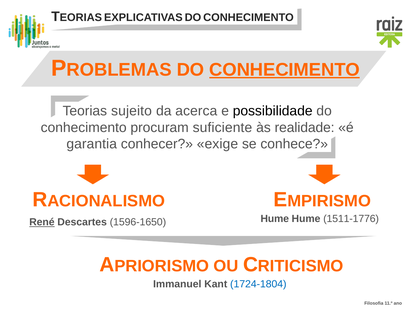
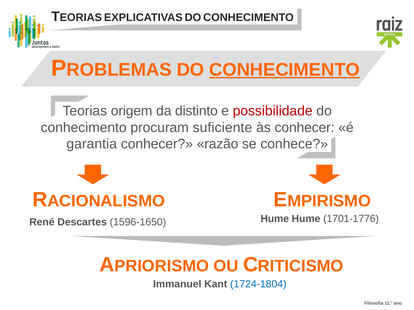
sujeito: sujeito -> origem (132, 111)
acerca: acerca -> distinto (196, 111)
possibilidade colour: black -> red (273, 111)
às realidade: realidade -> conhecer (305, 128)
exige: exige -> razão (218, 144)
René underline: present -> none (42, 222)
1511-1776: 1511-1776 -> 1701-1776 (351, 219)
